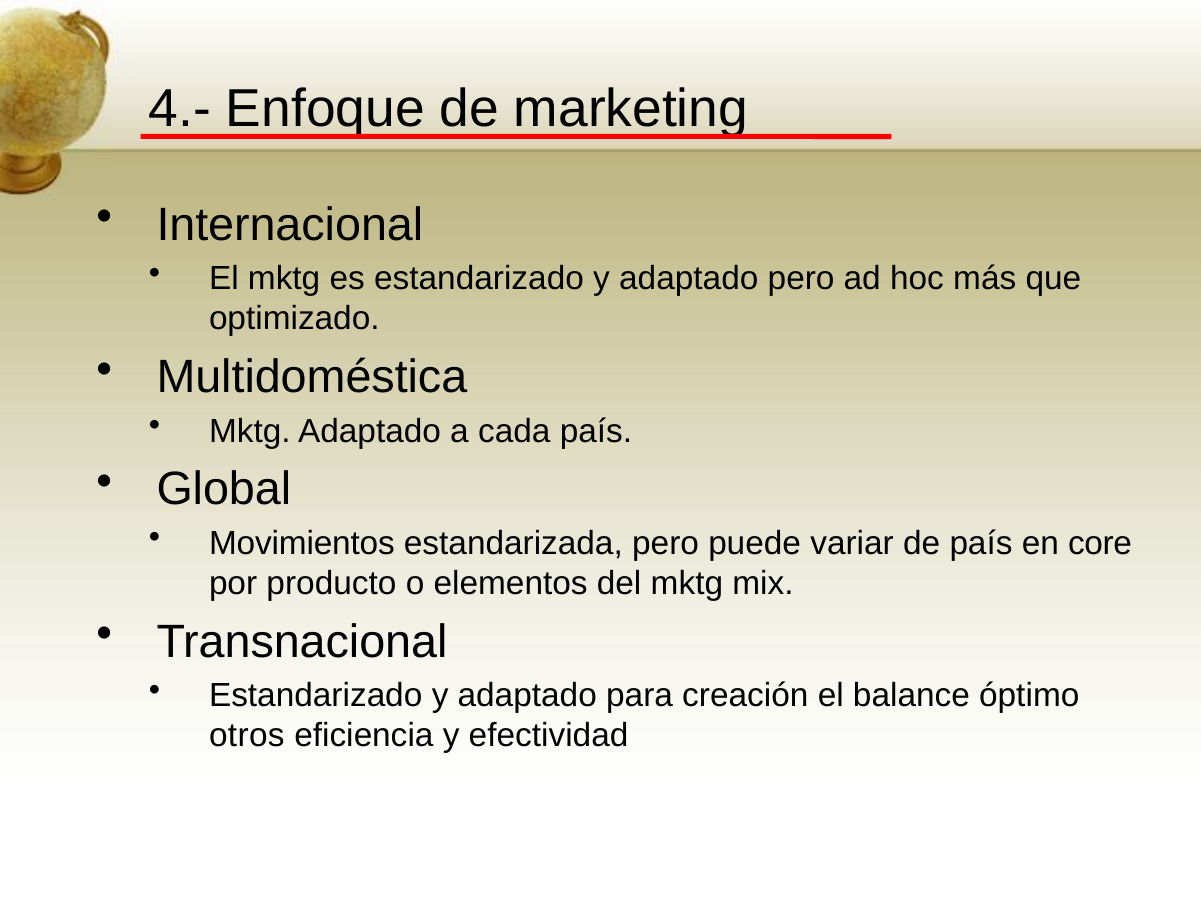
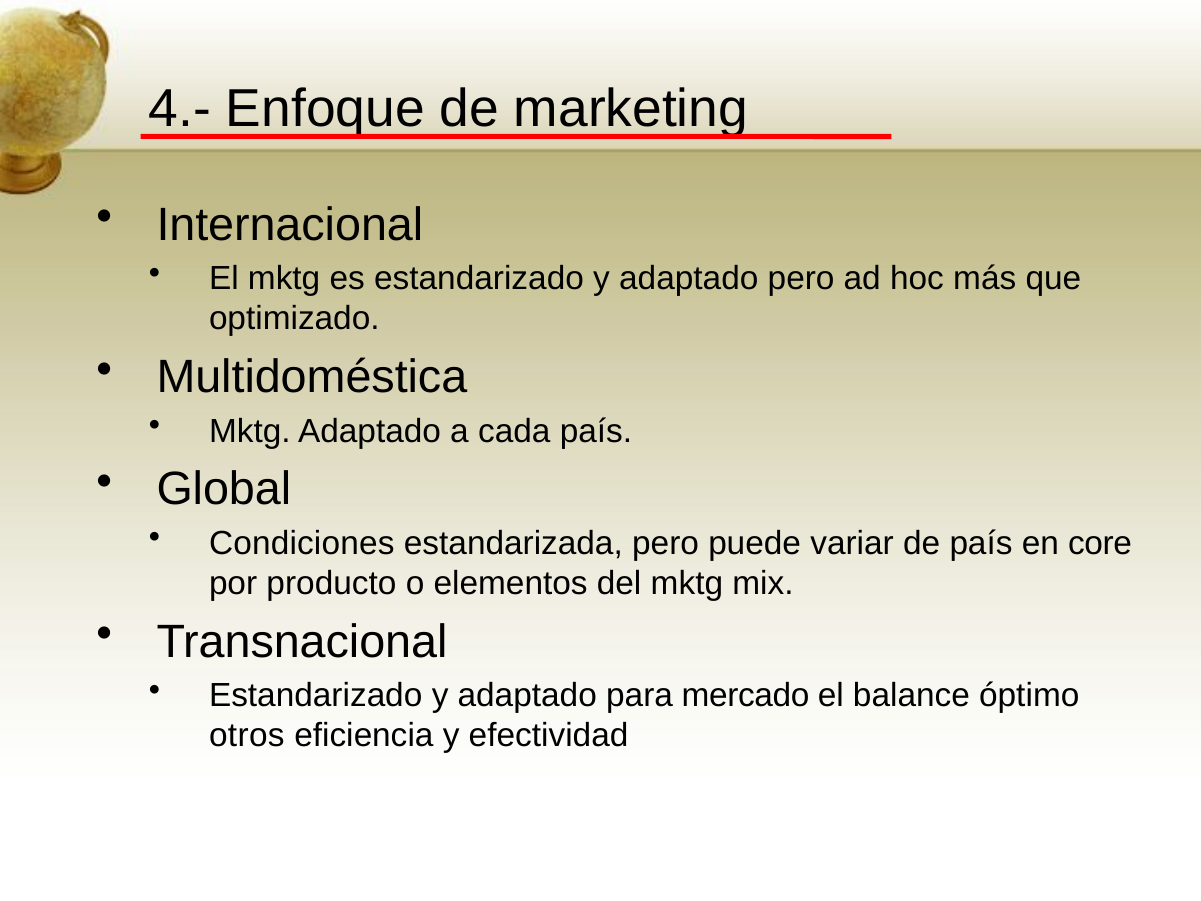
Movimientos: Movimientos -> Condiciones (302, 543)
creación: creación -> mercado (746, 695)
